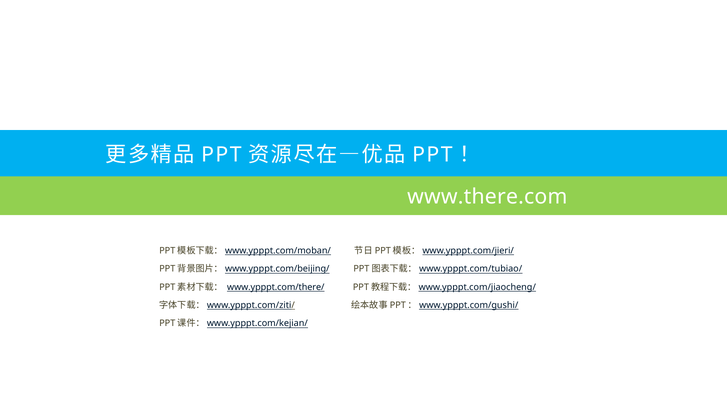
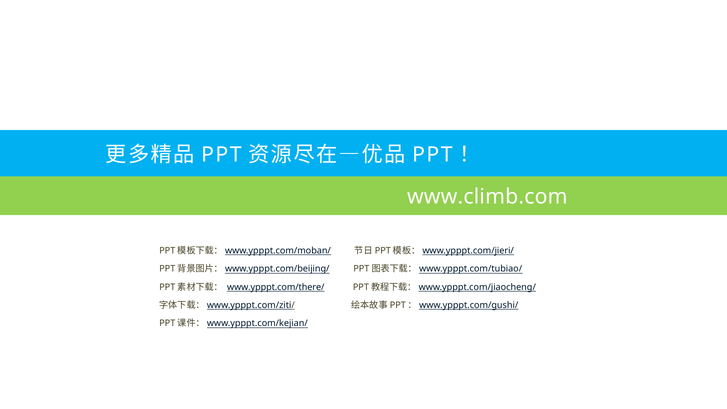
www.there.com: www.there.com -> www.climb.com (487, 197)
